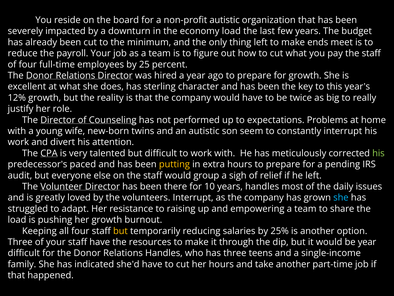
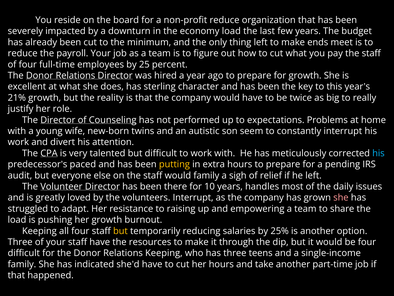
non-profit autistic: autistic -> reduce (225, 20)
12%: 12% -> 21% (17, 98)
his colour: light green -> light blue (378, 153)
would group: group -> family (206, 175)
she colour: light blue -> pink (341, 197)
be year: year -> four (367, 242)
Relations Handles: Handles -> Keeping (164, 253)
